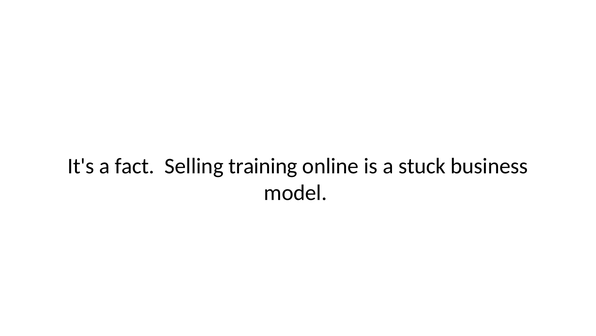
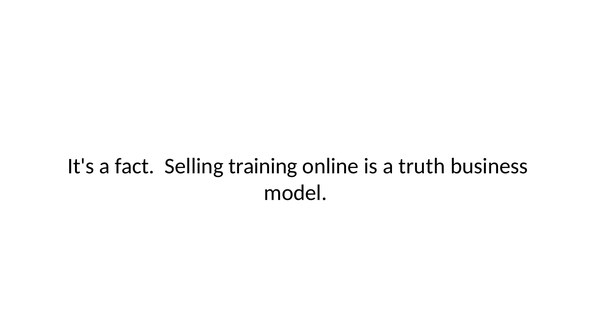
stuck: stuck -> truth (422, 166)
